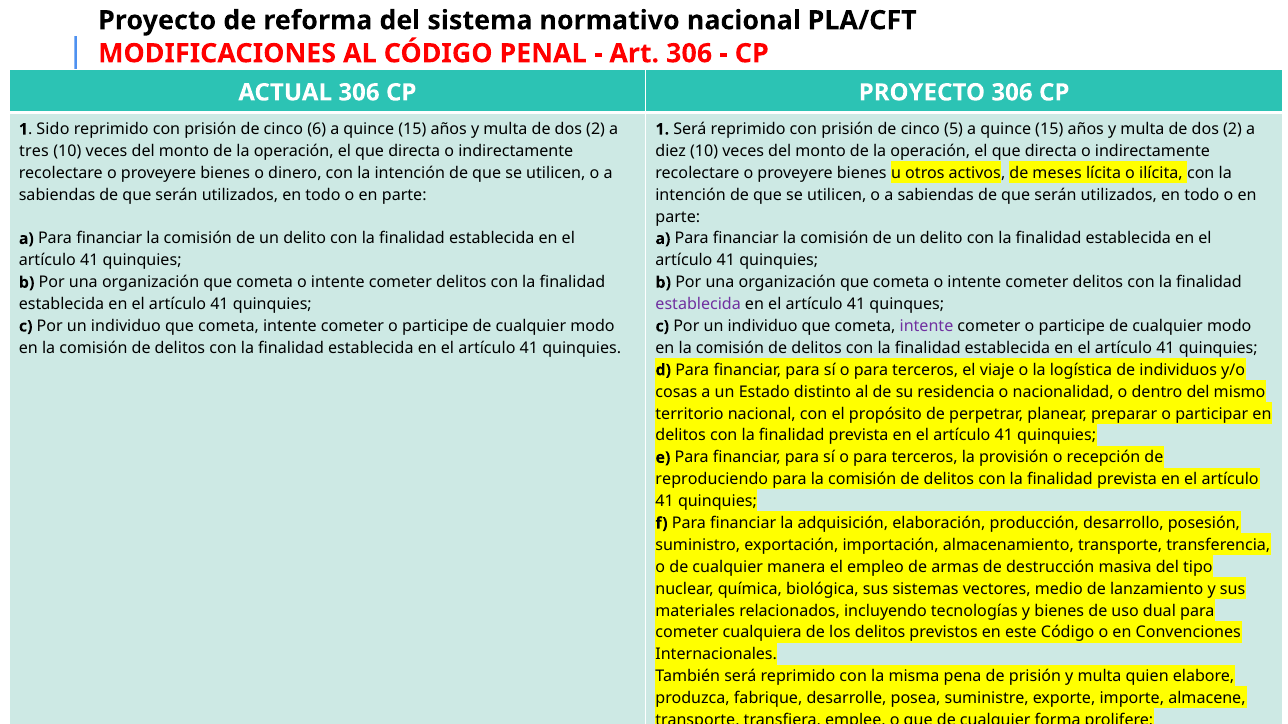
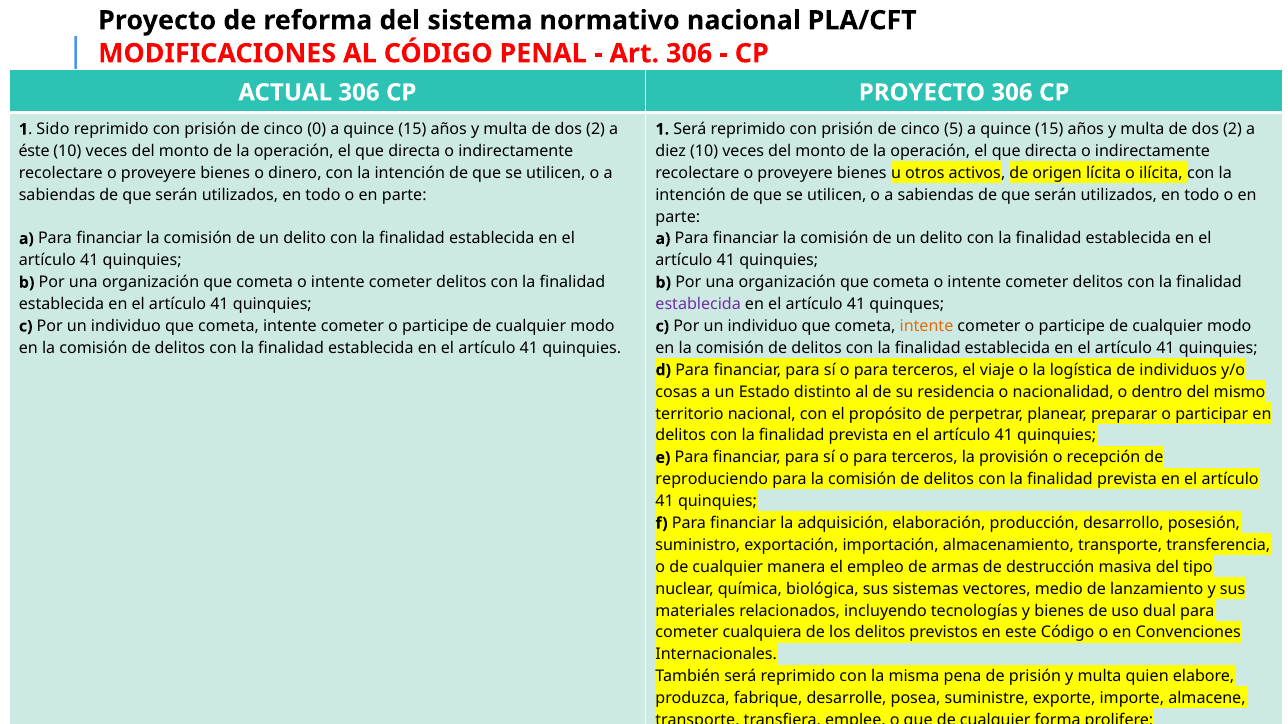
6: 6 -> 0 (317, 129)
tres: tres -> éste (34, 151)
meses: meses -> origen (1057, 173)
intente colour: purple -> orange (926, 326)
